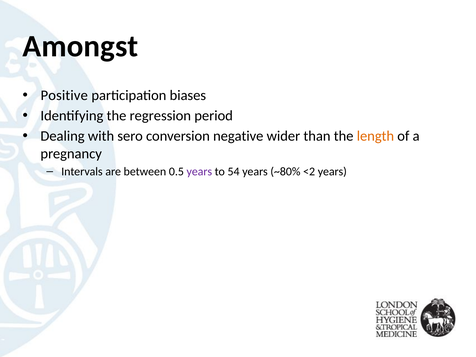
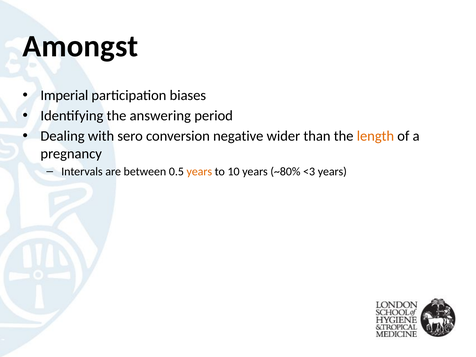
Positive: Positive -> Imperial (64, 95)
regression: regression -> answering (160, 116)
years colour: purple -> orange (199, 172)
54: 54 -> 10 (234, 172)
<2: <2 -> <3 (309, 172)
